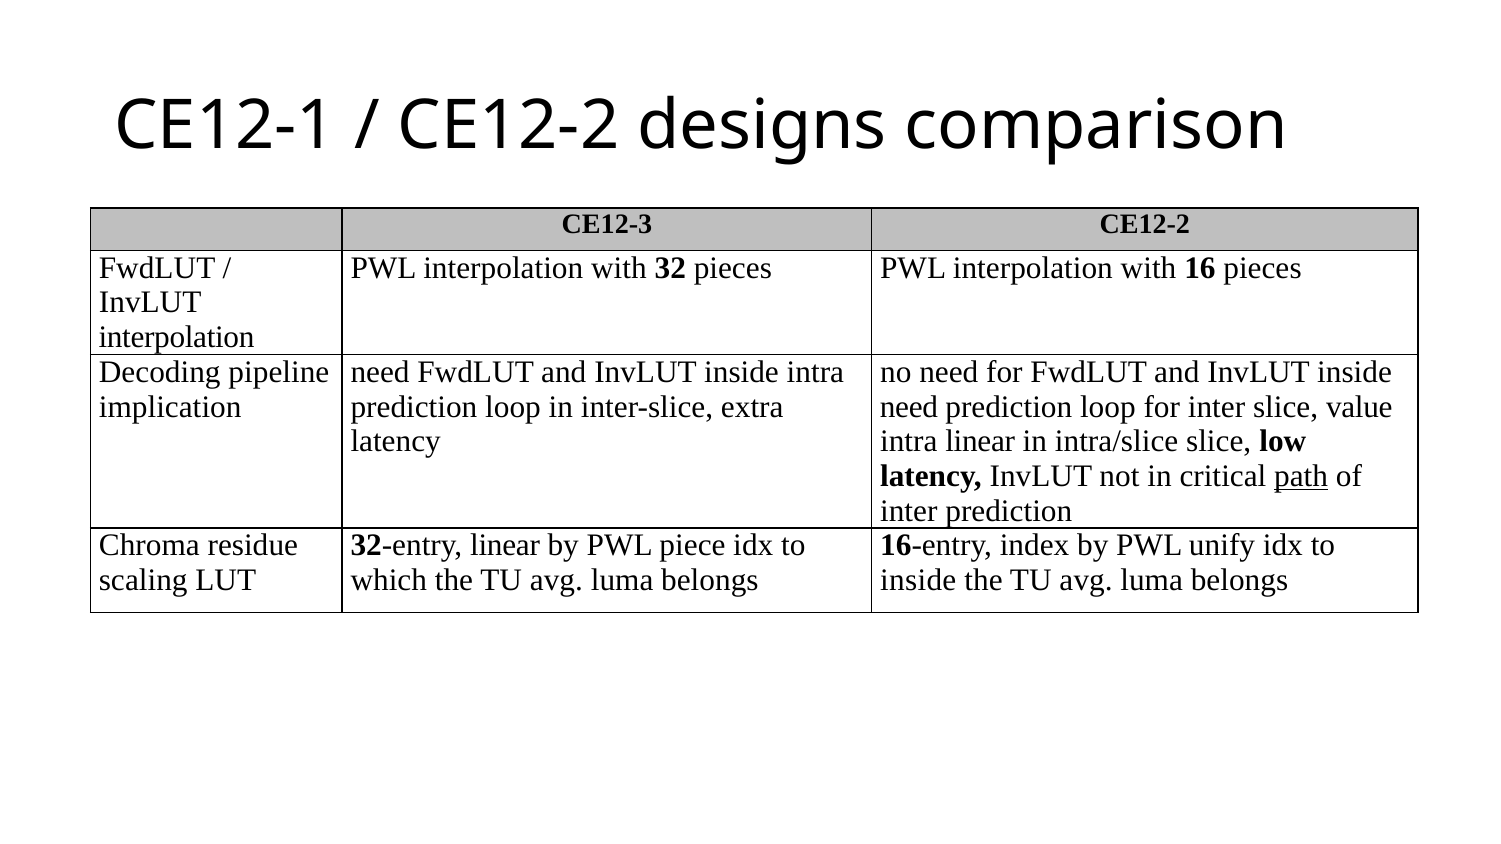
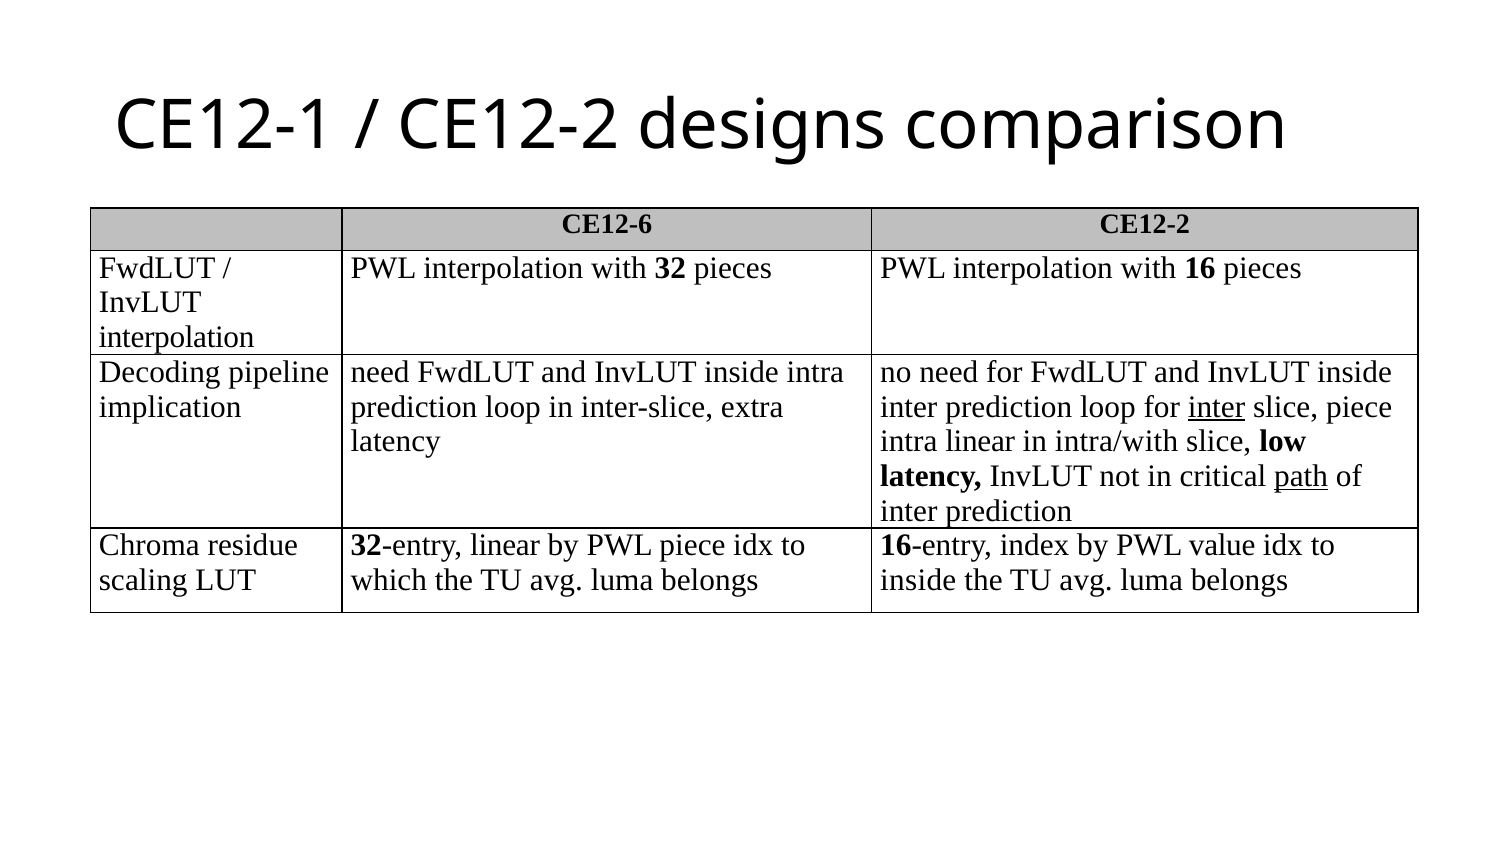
CE12-3: CE12-3 -> CE12-6 (607, 224)
need: need -> inter (909, 407)
inter underline: none -> present (1217, 407)
slice value: value -> piece (1359, 407)
intra/slice: intra/slice -> intra/with (1117, 442)
unify: unify -> value (1222, 546)
